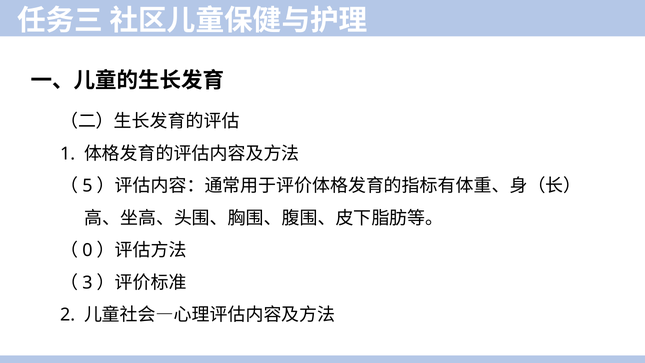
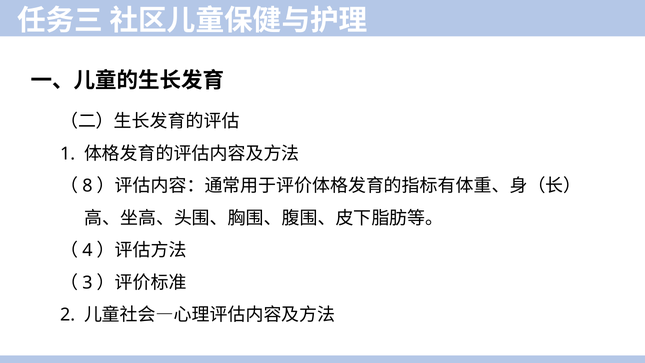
5: 5 -> 8 (87, 186)
0: 0 -> 4 (87, 250)
